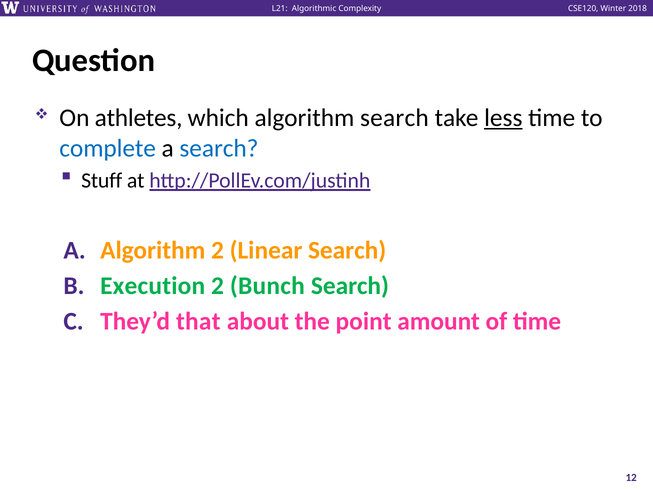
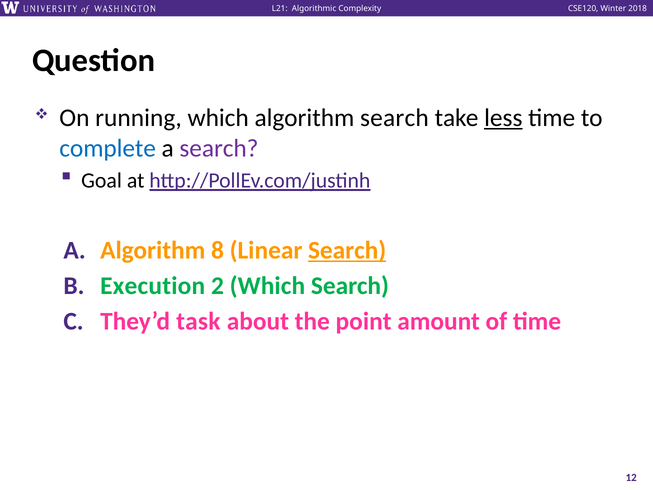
athletes: athletes -> running (138, 118)
search colour: blue -> purple (219, 148)
Stuff: Stuff -> Goal (102, 180)
Algorithm 2: 2 -> 8 (217, 250)
Search underline: none -> present (347, 250)
2 Bunch: Bunch -> Which (267, 286)
that: that -> task (198, 321)
